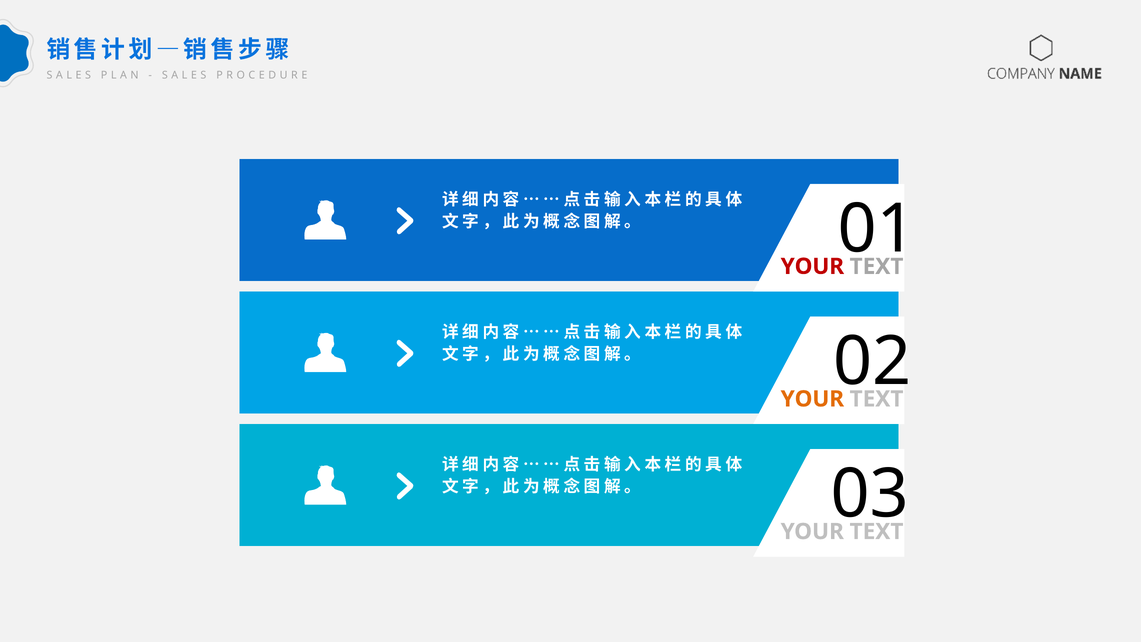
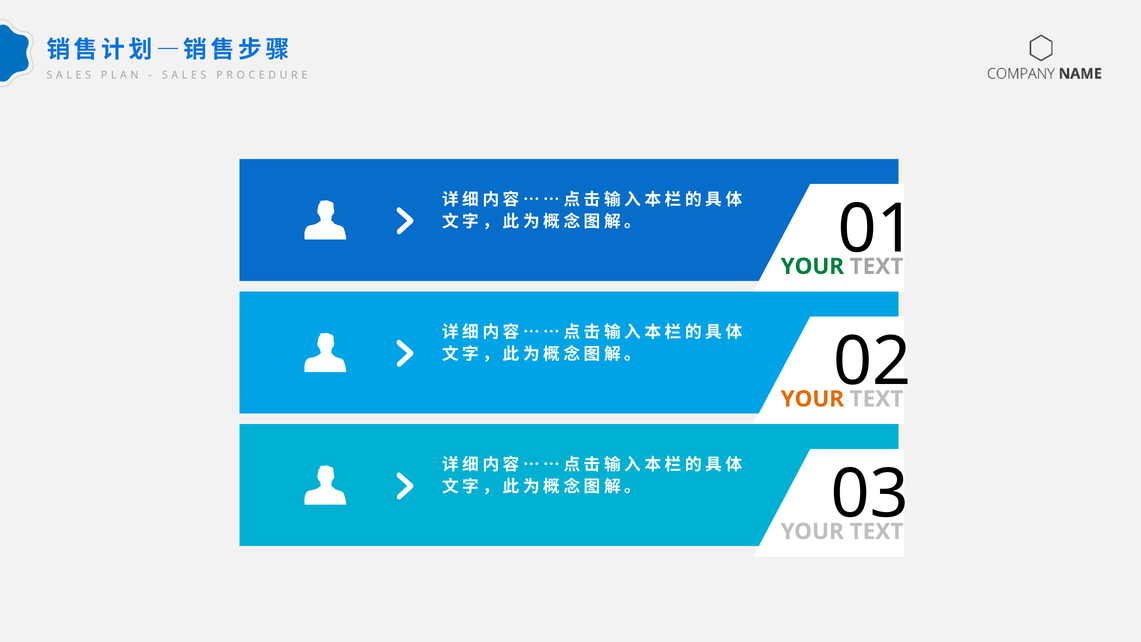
YOUR colour: red -> green (812, 266)
